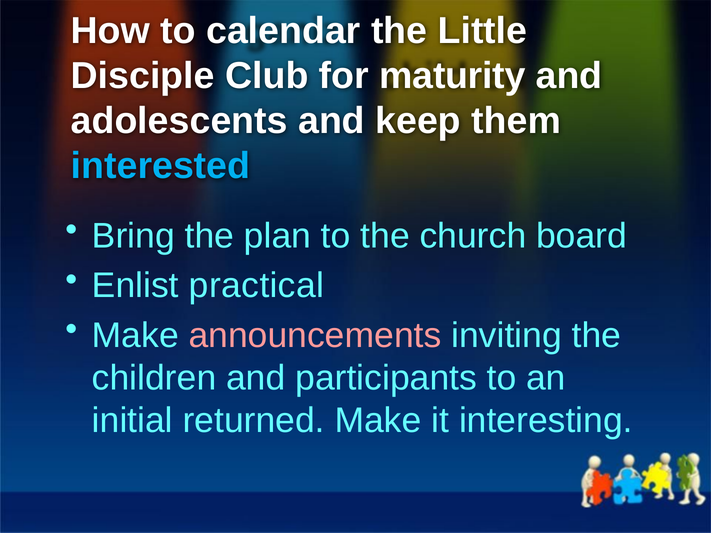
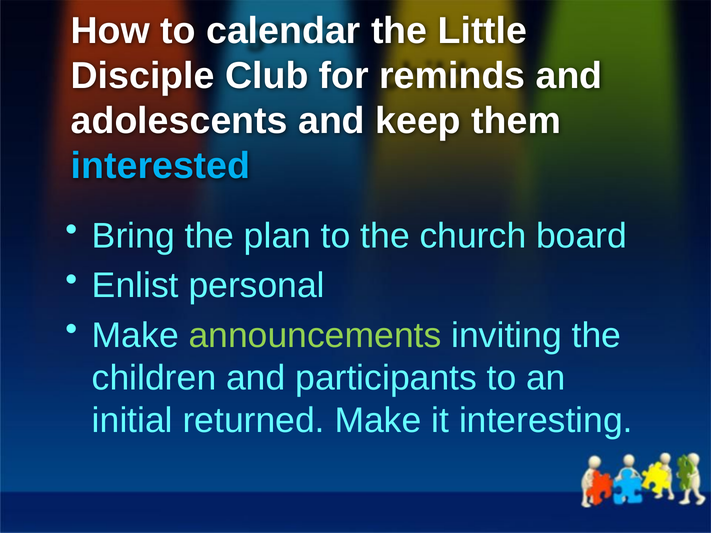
maturity: maturity -> reminds (452, 76)
practical: practical -> personal (257, 286)
announcements colour: pink -> light green (315, 336)
